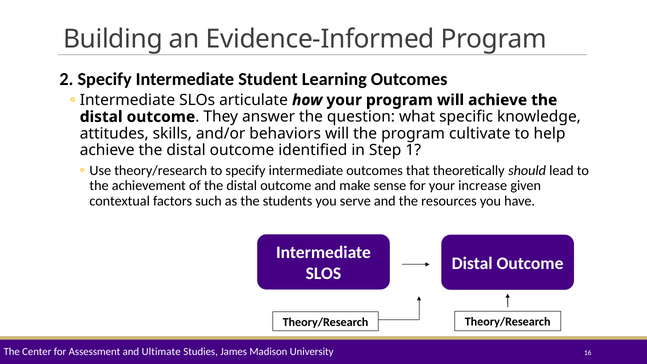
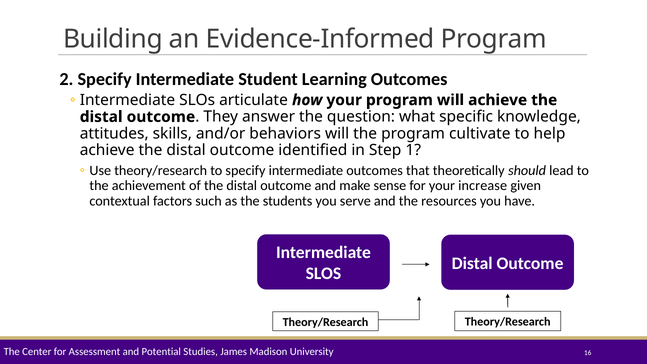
Ultimate: Ultimate -> Potential (161, 352)
